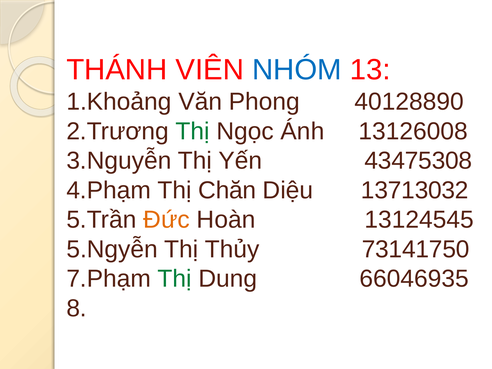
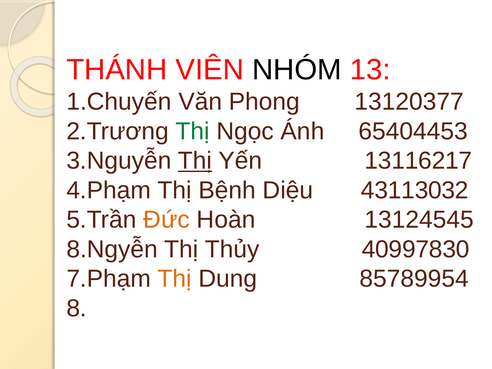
NHÓM colour: blue -> black (297, 70)
1.Khoảng: 1.Khoảng -> 1.Chuyến (119, 102)
40128890: 40128890 -> 13120377 (409, 102)
13126008: 13126008 -> 65404453 (413, 131)
Thị underline: none -> present (195, 161)
43475308: 43475308 -> 13116217 (418, 161)
Chăn: Chăn -> Bệnh (227, 190)
13713032: 13713032 -> 43113032 (415, 190)
5.Ngyễn: 5.Ngyễn -> 8.Ngyễn (112, 249)
73141750: 73141750 -> 40997830 (416, 249)
Thị colour: green -> orange (174, 279)
66046935: 66046935 -> 85789954 (414, 279)
